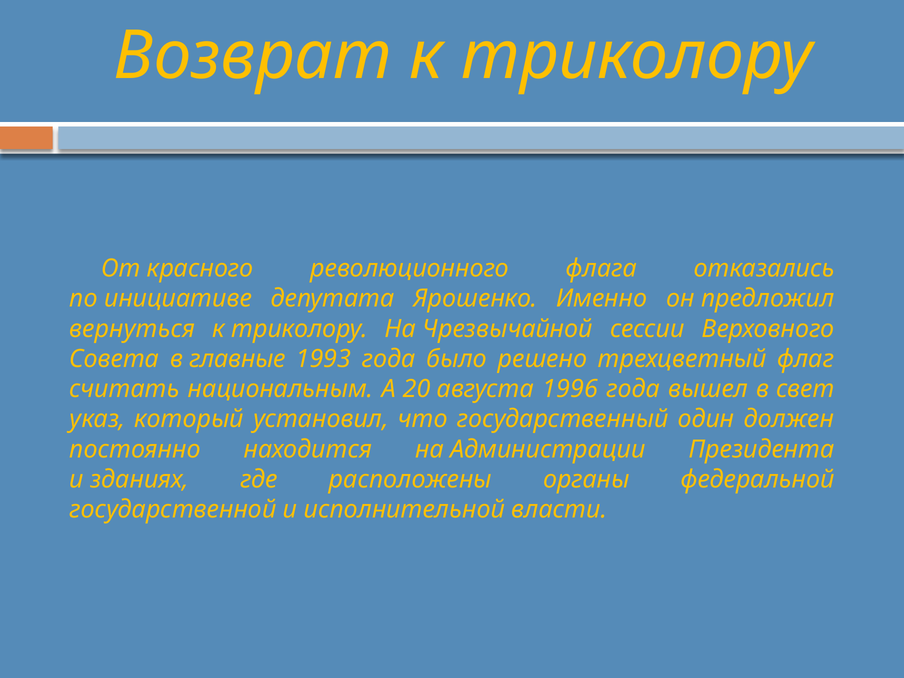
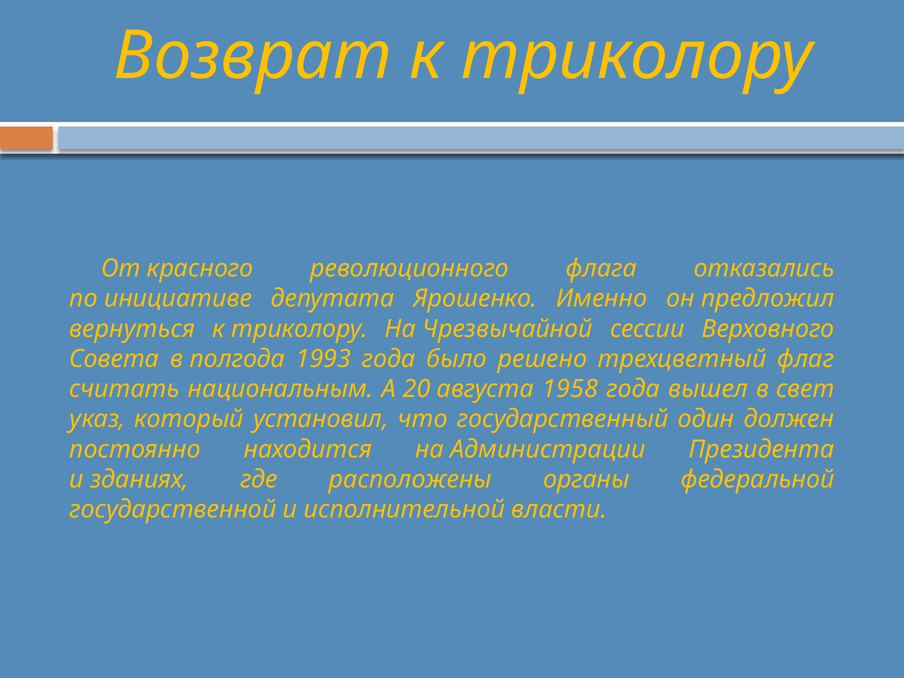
главные: главные -> полгода (237, 359)
1996: 1996 -> 1958 (570, 389)
